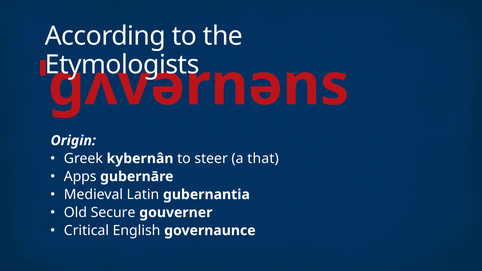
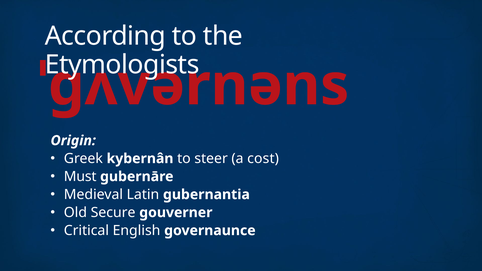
that: that -> cost (263, 159)
Apps: Apps -> Must (80, 177)
